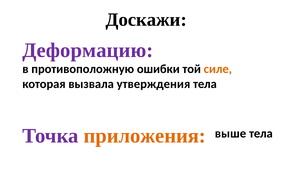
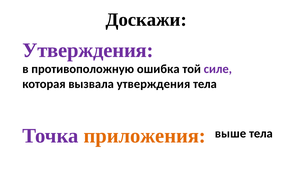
Деформацию: Деформацию -> Утверждения (88, 50)
ошибки: ошибки -> ошибка (158, 69)
силе colour: orange -> purple (218, 69)
